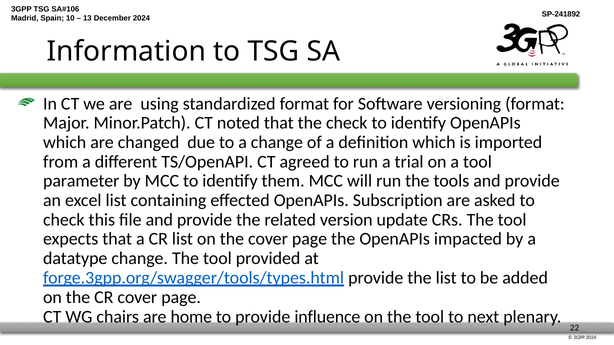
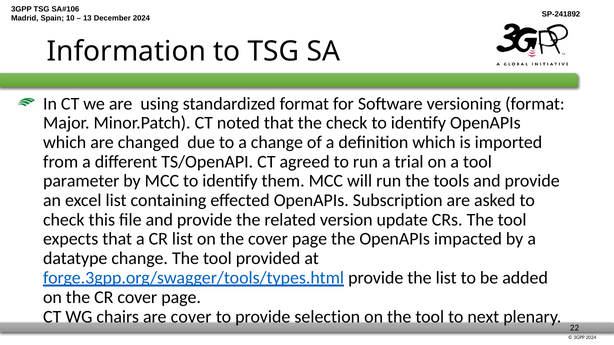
are home: home -> cover (191, 317)
influence: influence -> selection (327, 317)
